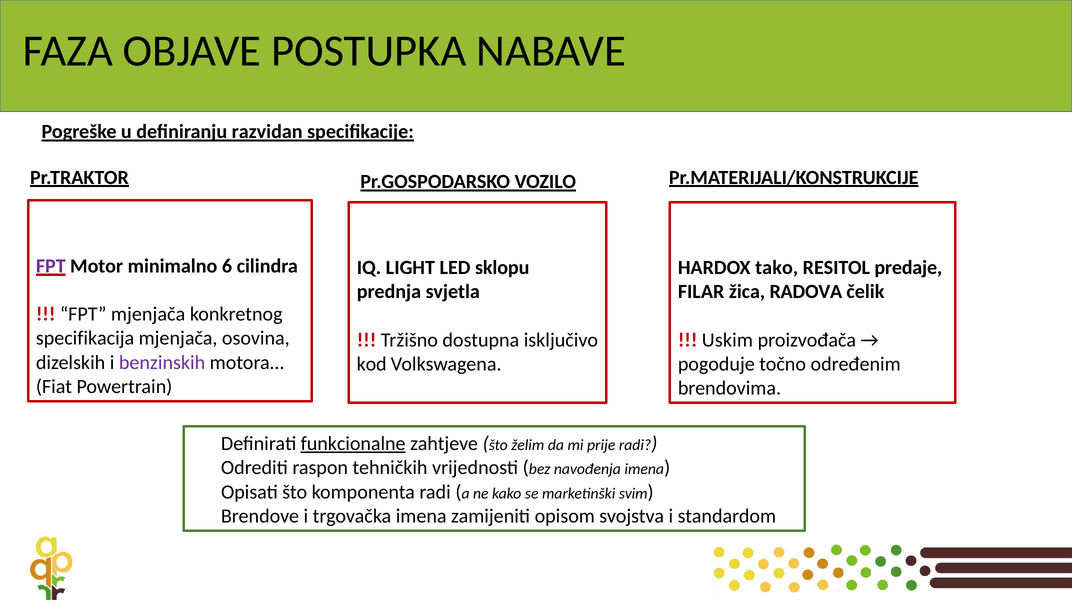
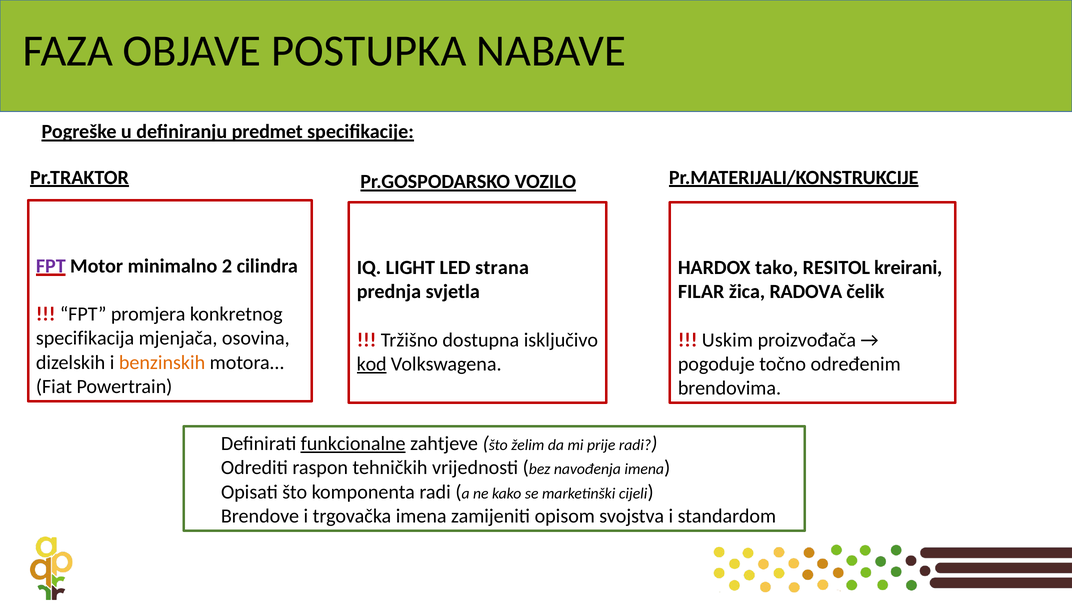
razvidan: razvidan -> predmet (267, 132)
6: 6 -> 2 (227, 266)
sklopu: sklopu -> strana (502, 268)
predaje: predaje -> kreirani (908, 268)
FPT mjenjača: mjenjača -> promjera (148, 314)
benzinskih colour: purple -> orange (162, 362)
kod underline: none -> present (372, 364)
svim: svim -> cijeli (633, 493)
